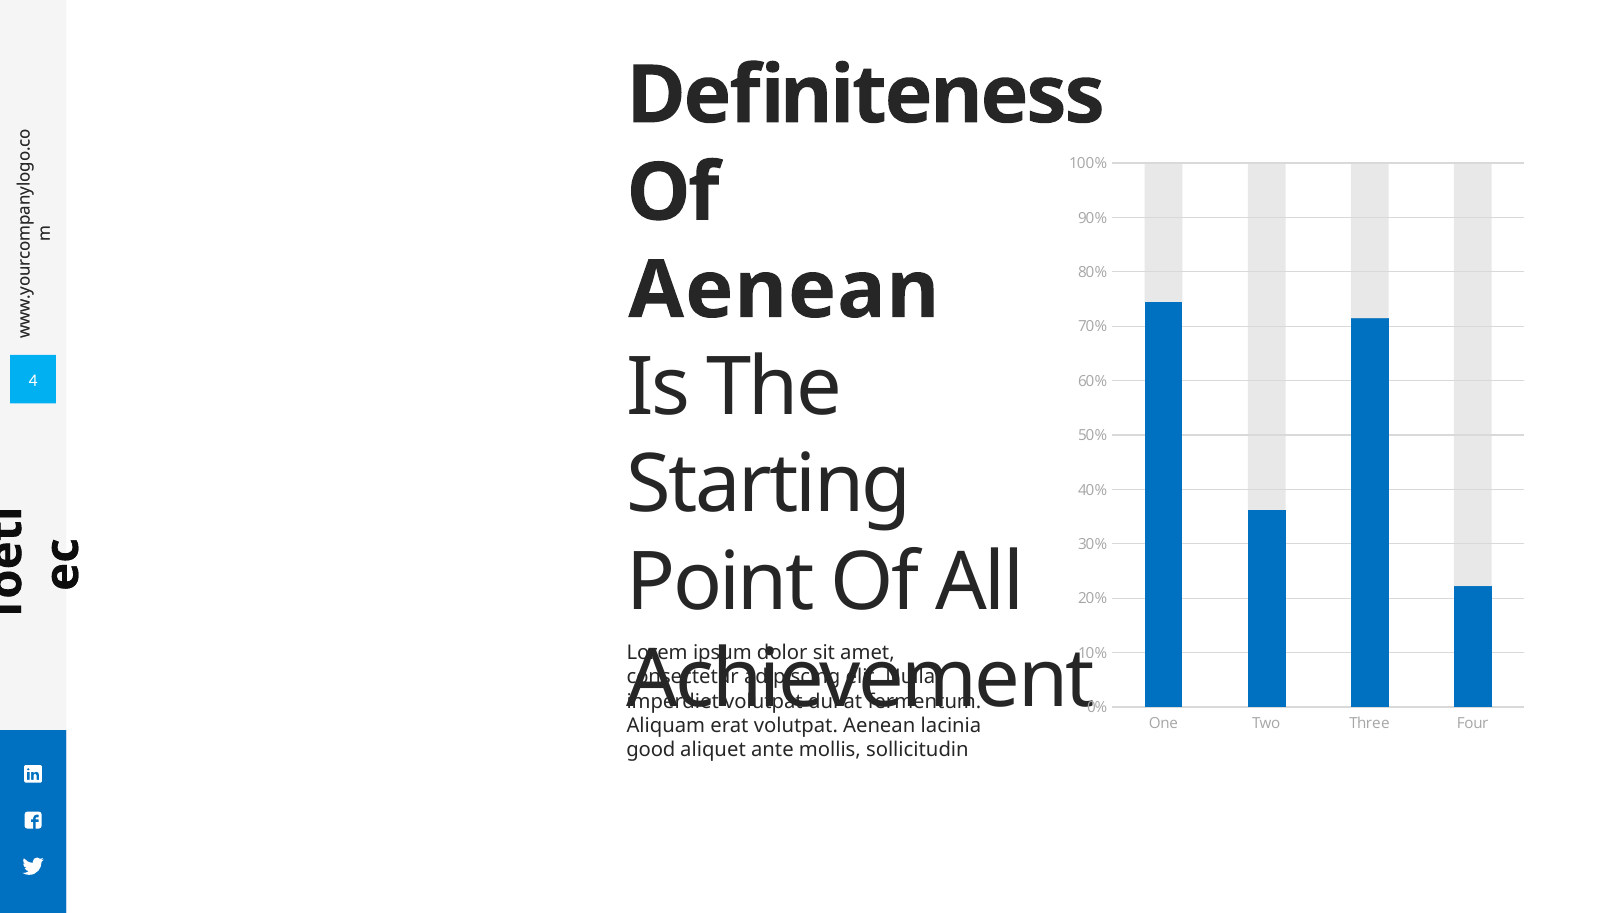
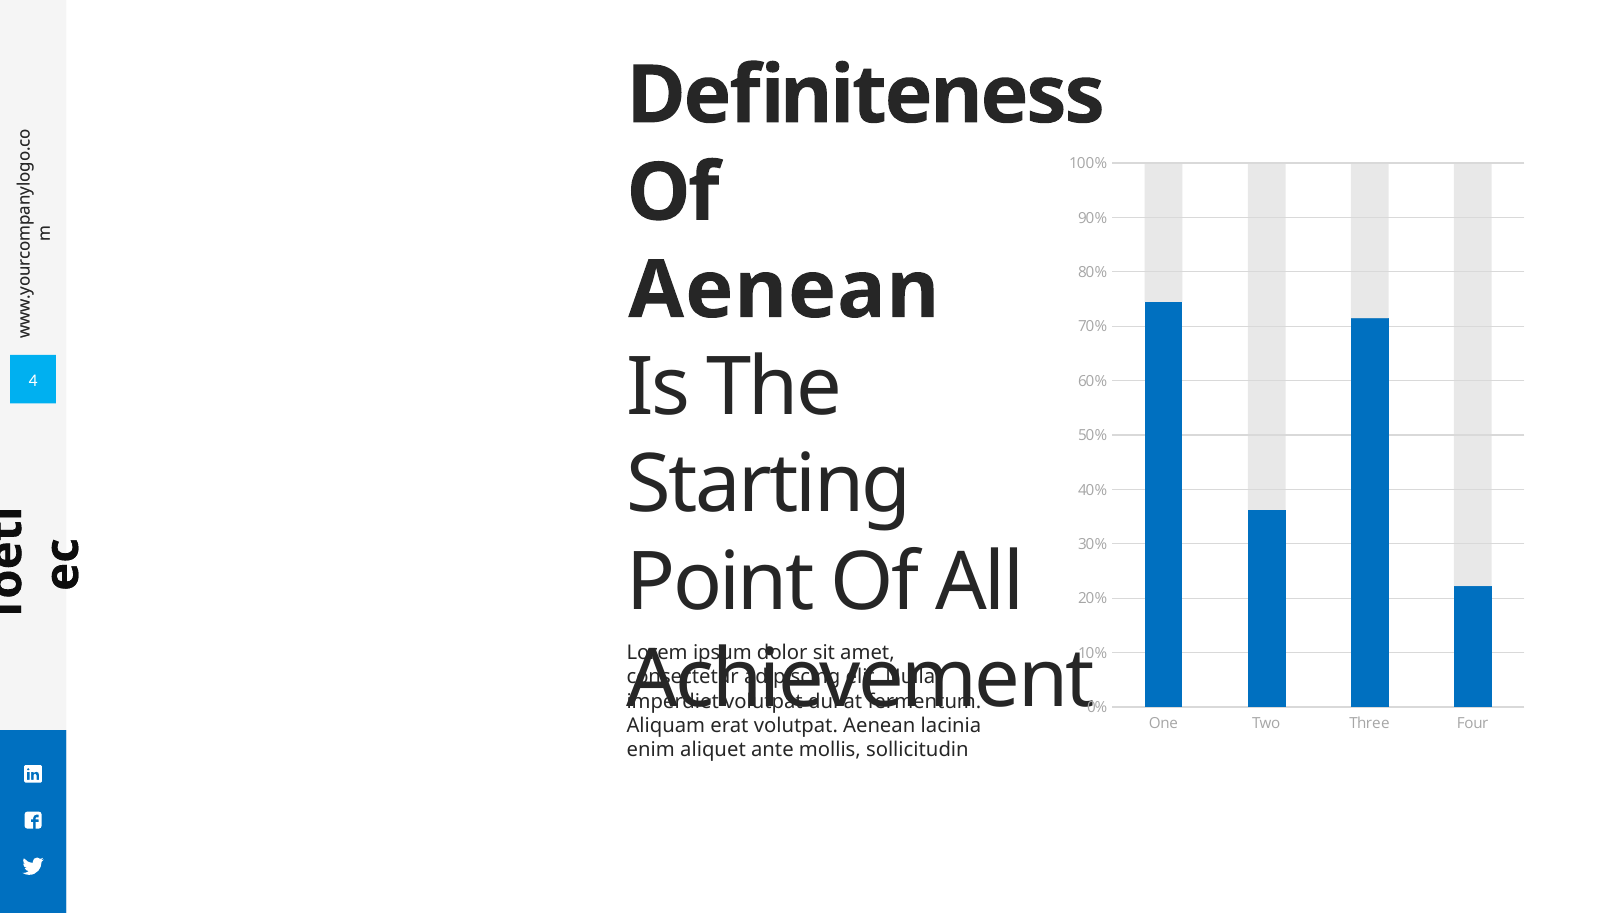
good: good -> enim (651, 750)
